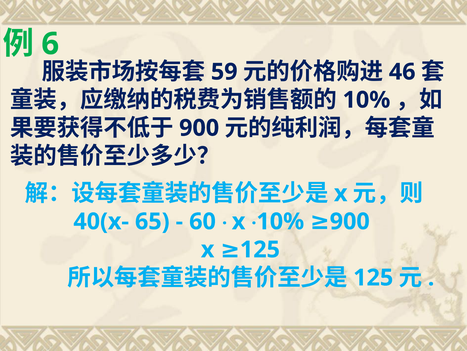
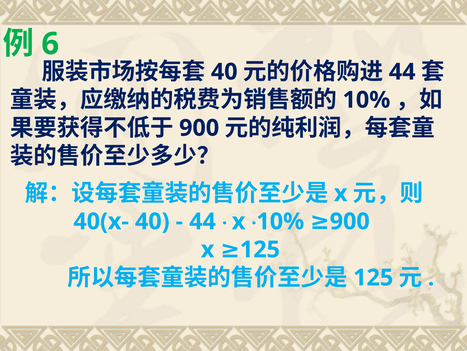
59: 59 -> 40 (224, 72)
46: 46 -> 44 (402, 72)
40(x- 65: 65 -> 40 (152, 221)
60: 60 -> 44 (203, 221)
